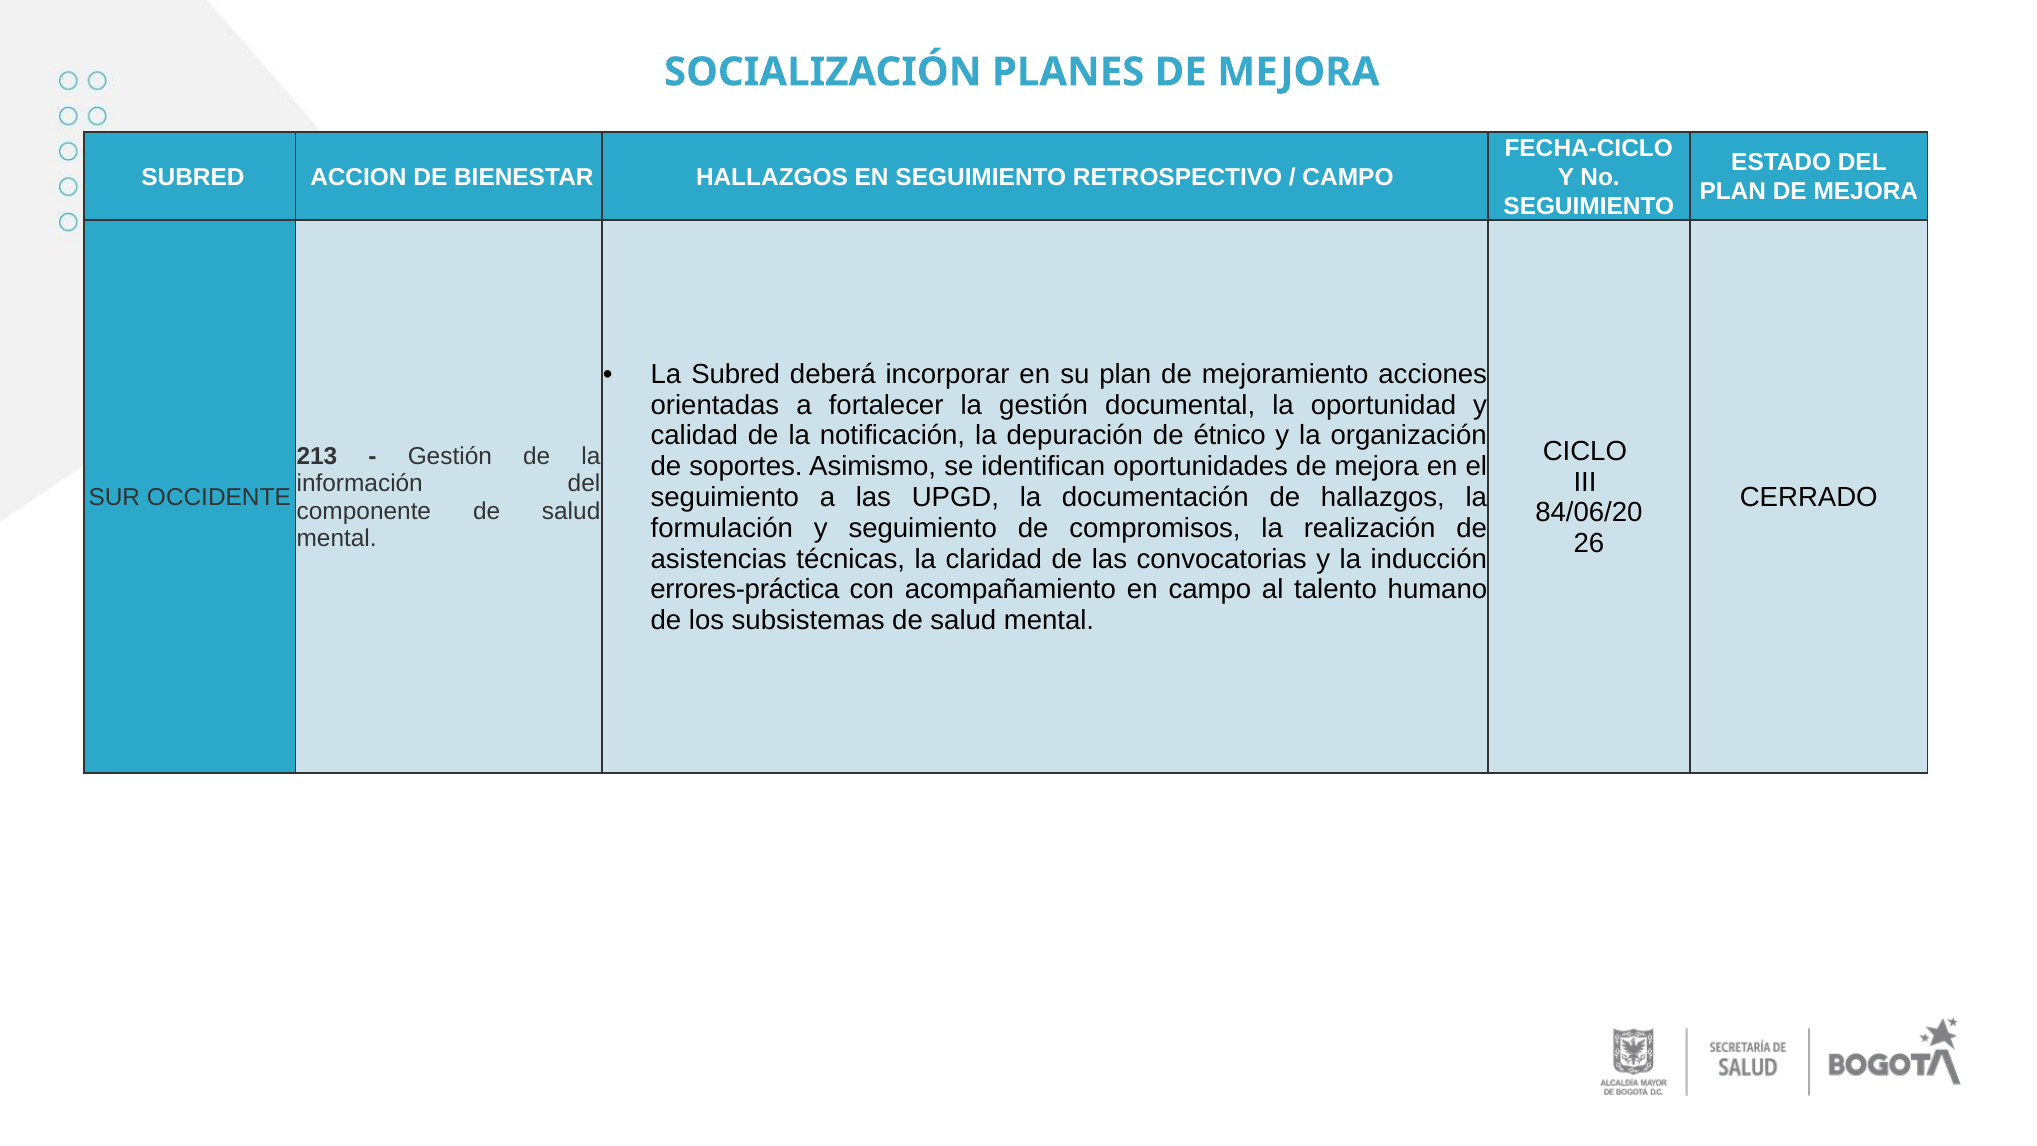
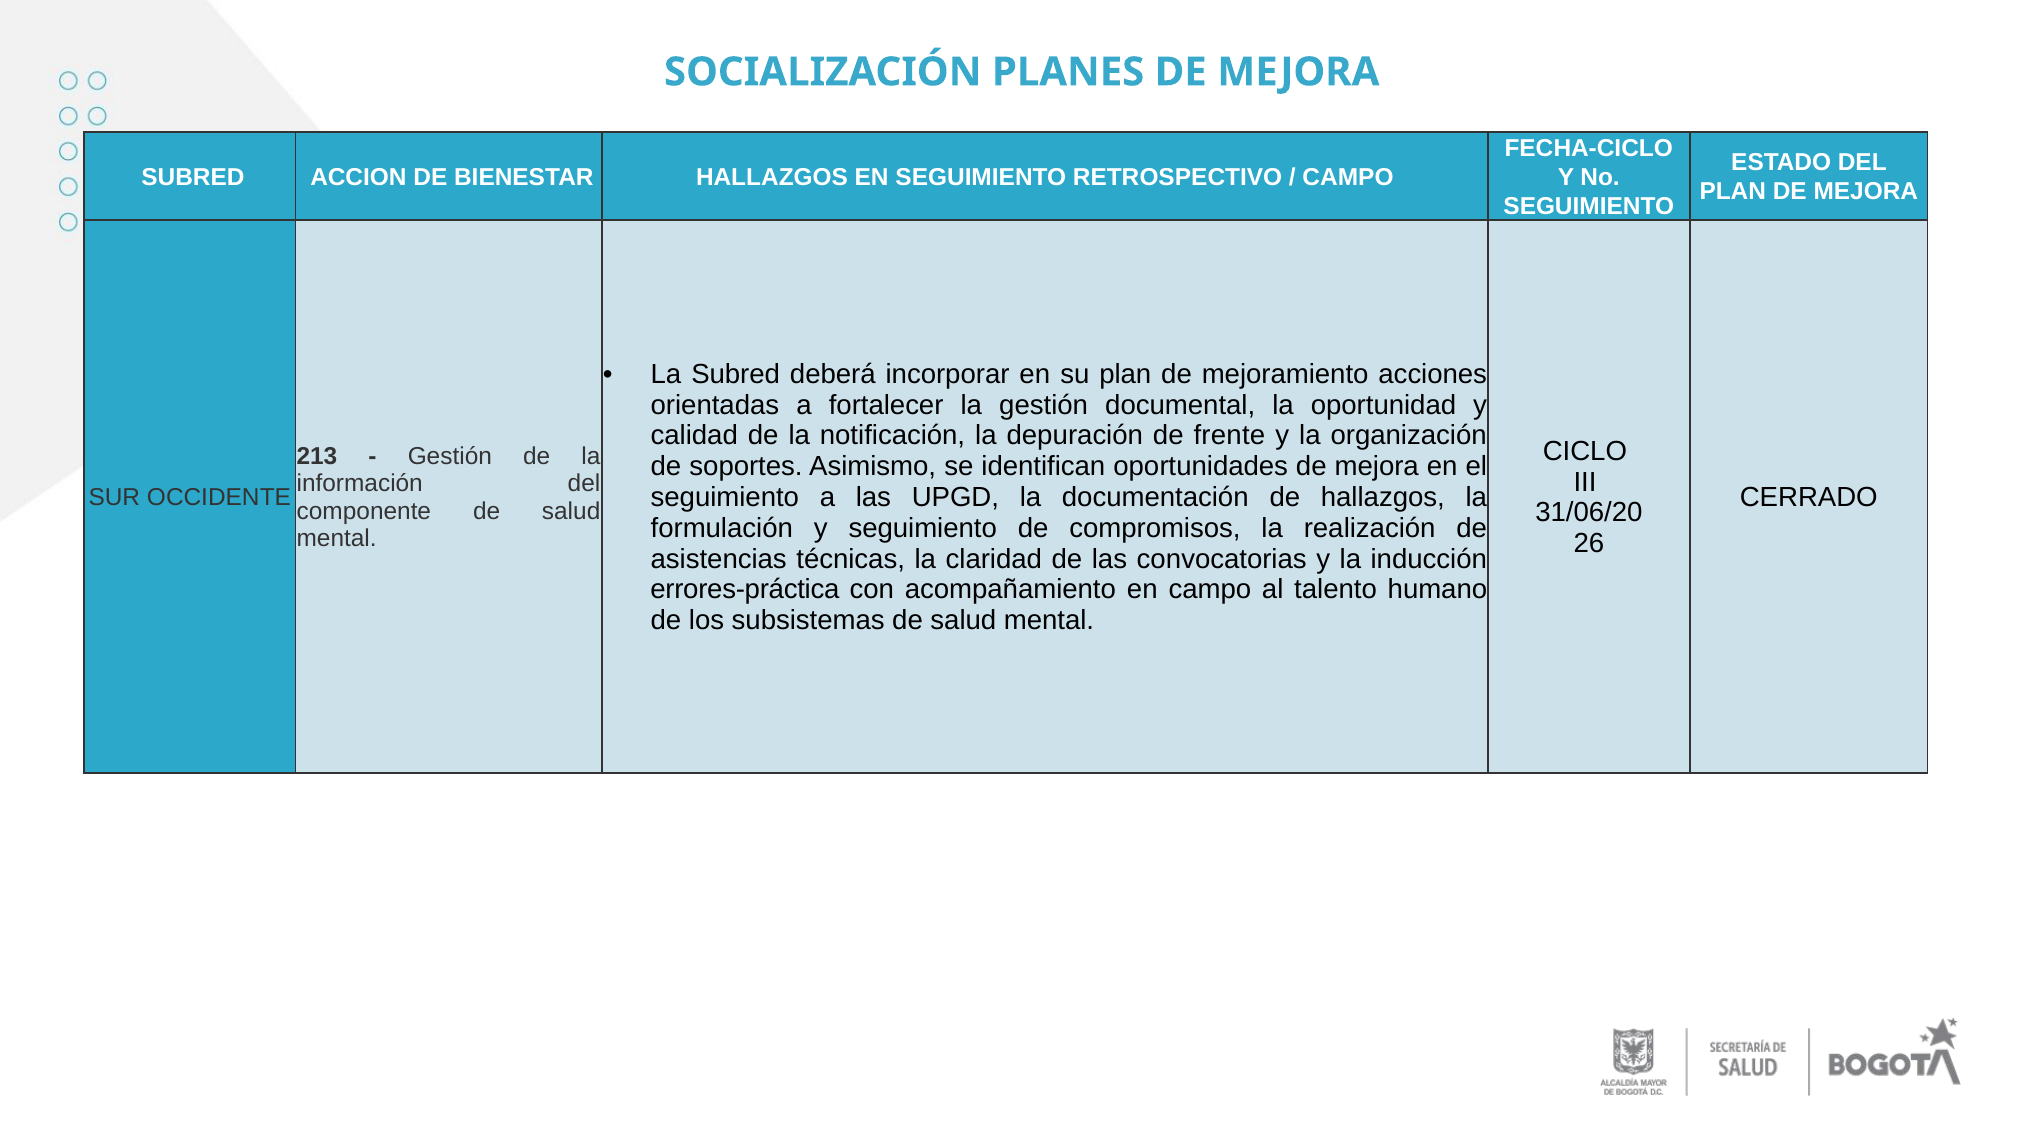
étnico: étnico -> frente (1229, 436)
84/06/20: 84/06/20 -> 31/06/20 (1589, 513)
